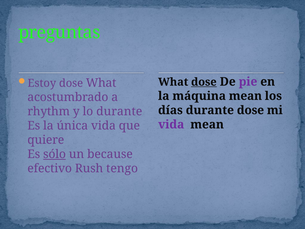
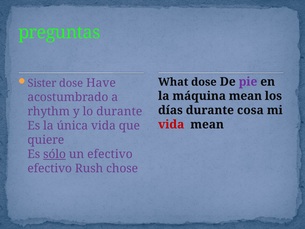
Estoy: Estoy -> Sister (42, 83)
dose What: What -> Have (101, 83)
dose underline: present -> none (204, 82)
durante dose: dose -> cosa (250, 110)
vida colour: purple -> red (171, 124)
un because: because -> efectivo (110, 154)
tengo: tengo -> chose (122, 168)
